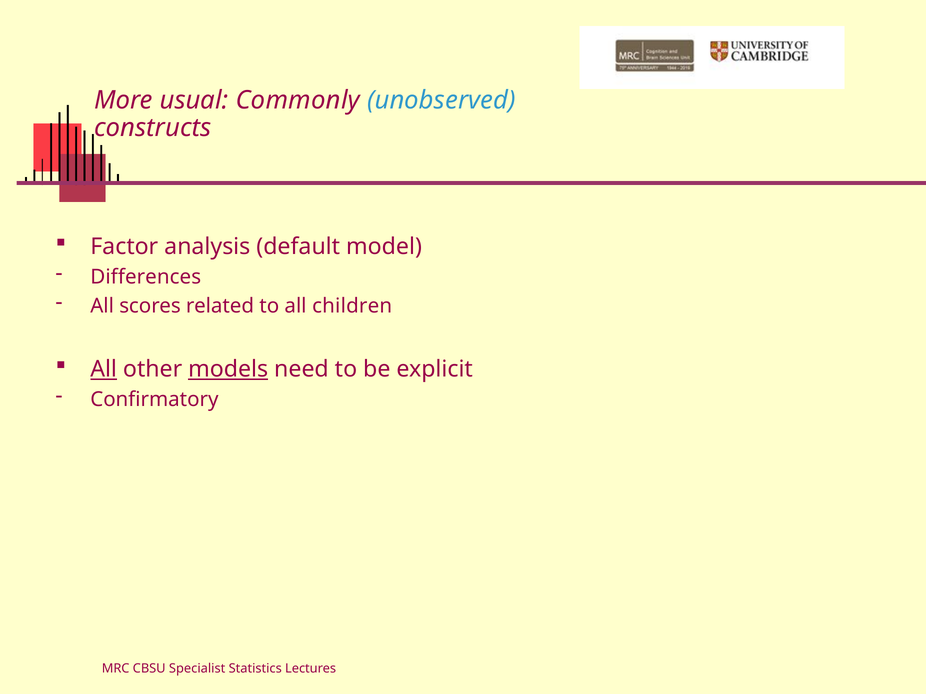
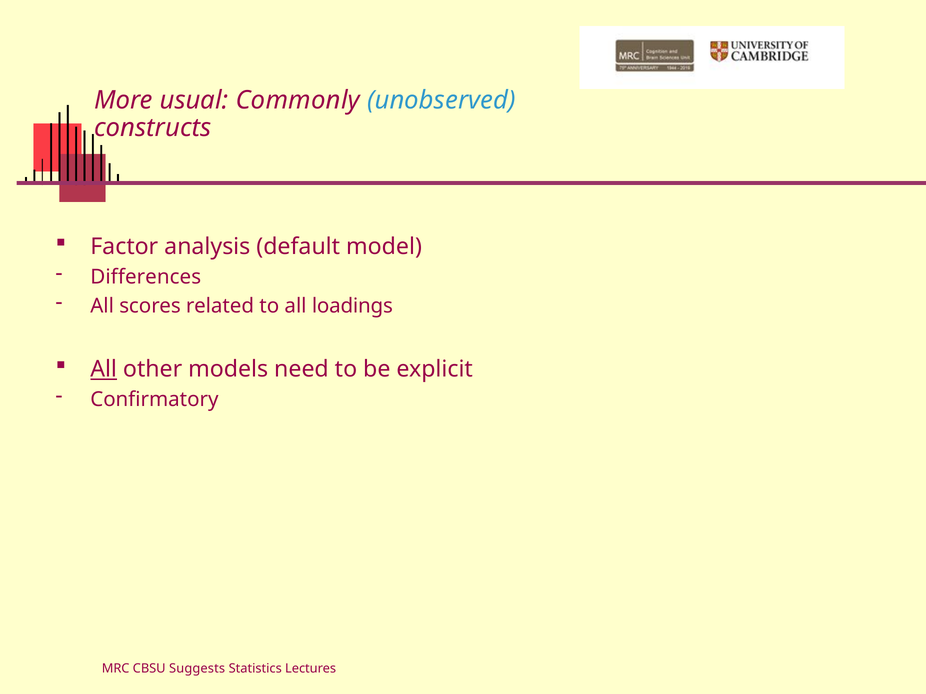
children: children -> loadings (352, 306)
models underline: present -> none (228, 369)
Specialist: Specialist -> Suggests (197, 669)
